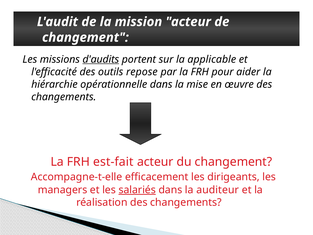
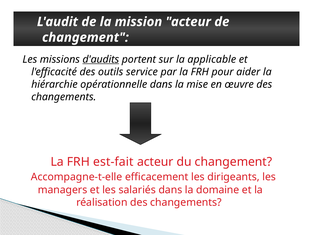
repose: repose -> service (142, 72)
salariés underline: present -> none (137, 190)
auditeur: auditeur -> domaine (218, 190)
